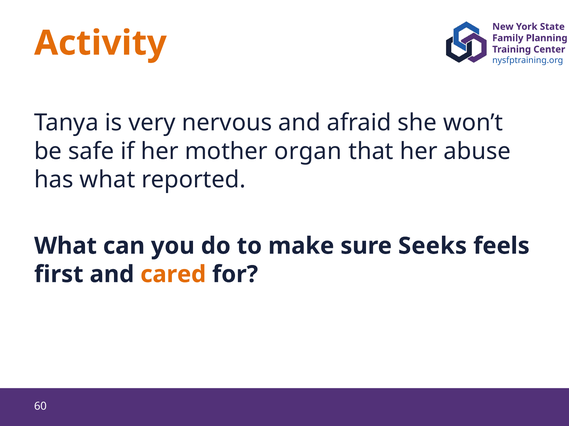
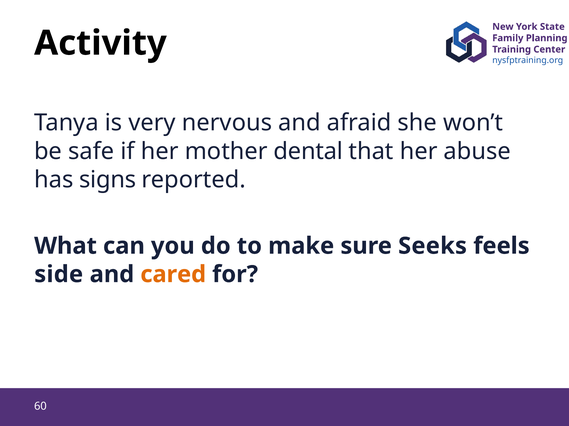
Activity colour: orange -> black (100, 43)
organ: organ -> dental (308, 151)
has what: what -> signs (108, 180)
first: first -> side (59, 275)
